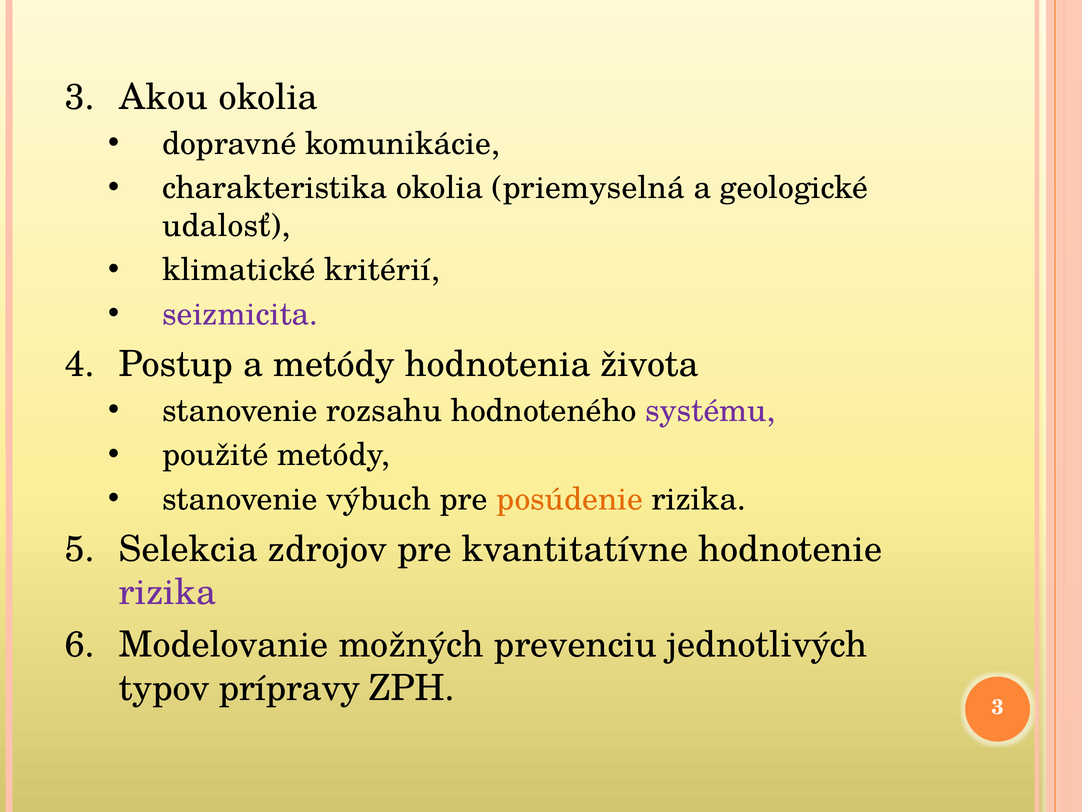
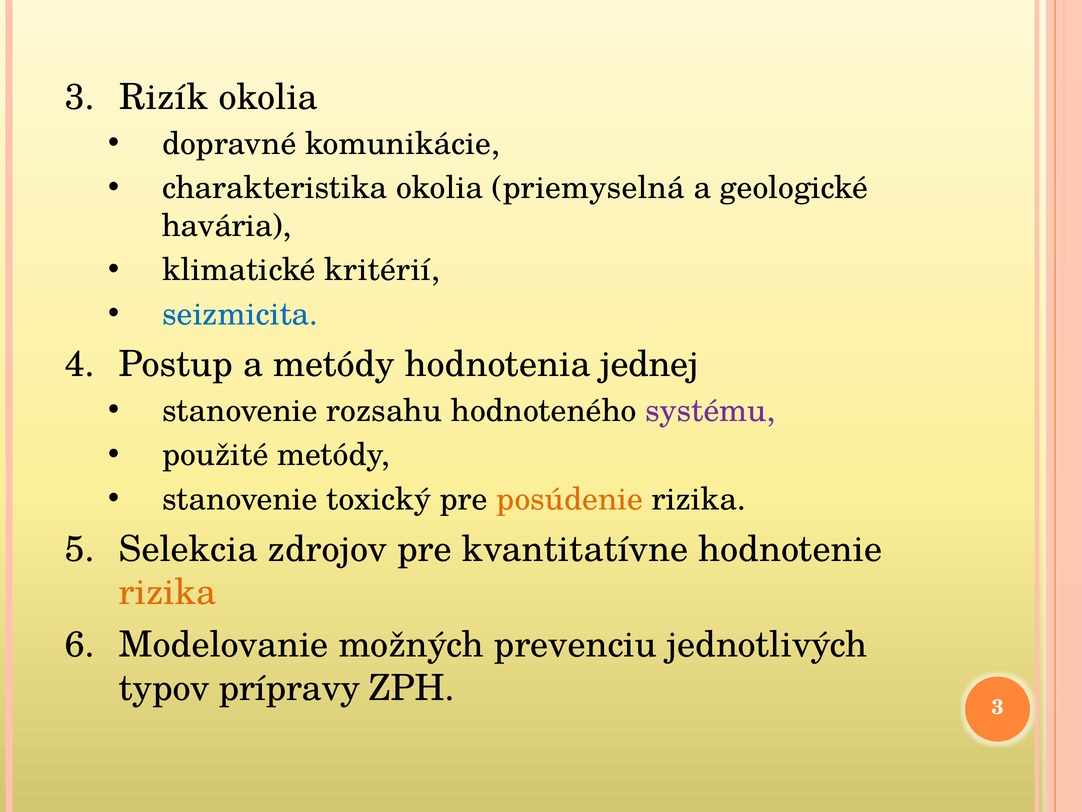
Akou: Akou -> Rizík (164, 97)
udalosť: udalosť -> havária (227, 226)
seizmicita colour: purple -> blue (240, 314)
života: života -> jednej (650, 364)
výbuch: výbuch -> toxický (379, 499)
rizika colour: purple -> orange (168, 592)
